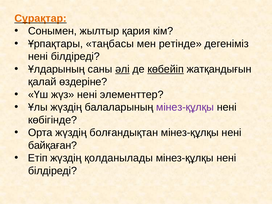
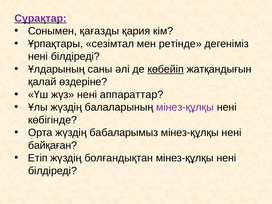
Сұрақтар colour: orange -> purple (40, 18)
жылтыр: жылтыр -> қағазды (99, 31)
таңбасы: таңбасы -> сезімтал (110, 44)
әлі underline: present -> none (122, 69)
элементтер: элементтер -> аппараттар (132, 95)
болғандықтан: болғандықтан -> бабаларымыз (124, 133)
қолданылады: қолданылады -> болғандықтан (119, 158)
